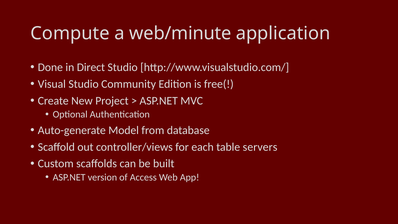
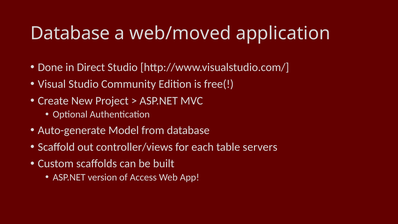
Compute: Compute -> Database (70, 33)
web/minute: web/minute -> web/moved (180, 33)
